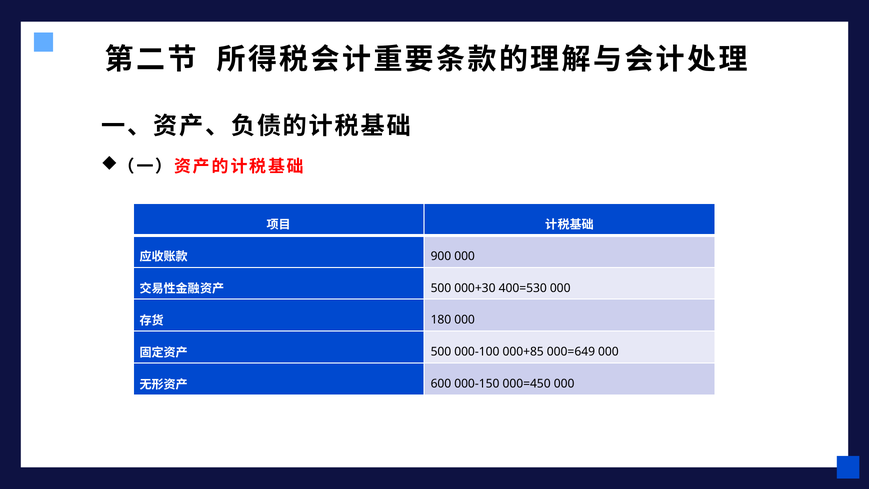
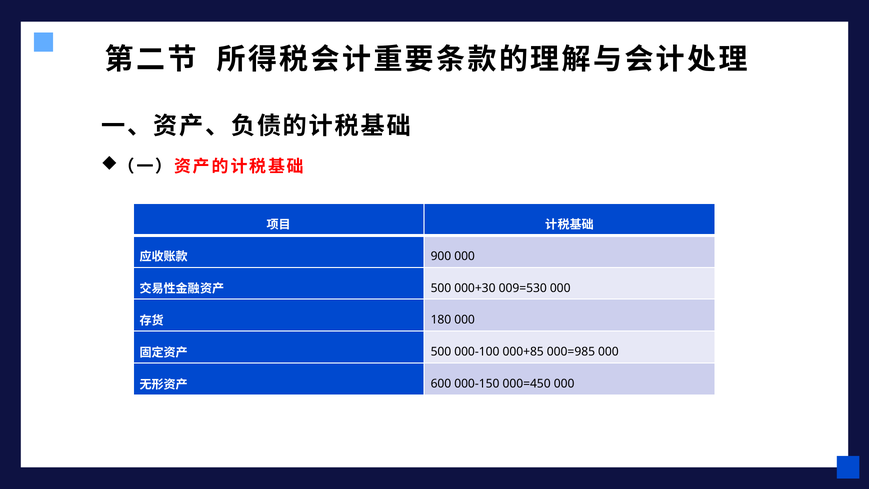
400=530: 400=530 -> 009=530 (523, 288)
000=649: 000=649 -> 000=985 (571, 352)
